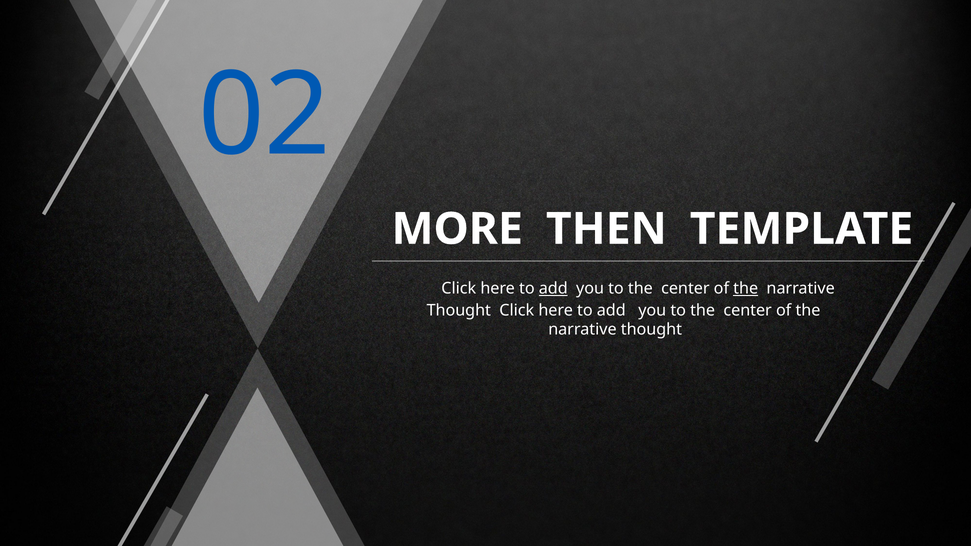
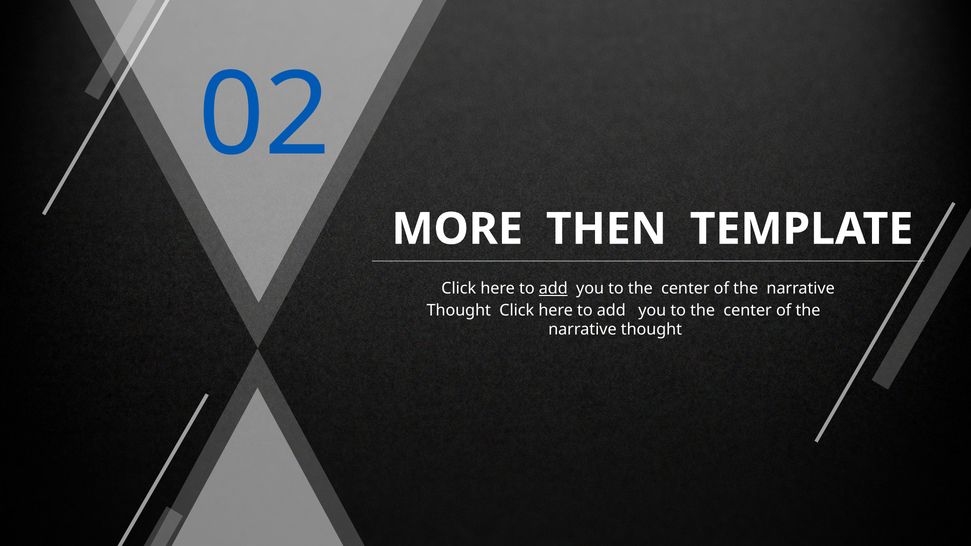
the underline: present -> none (746, 289)
